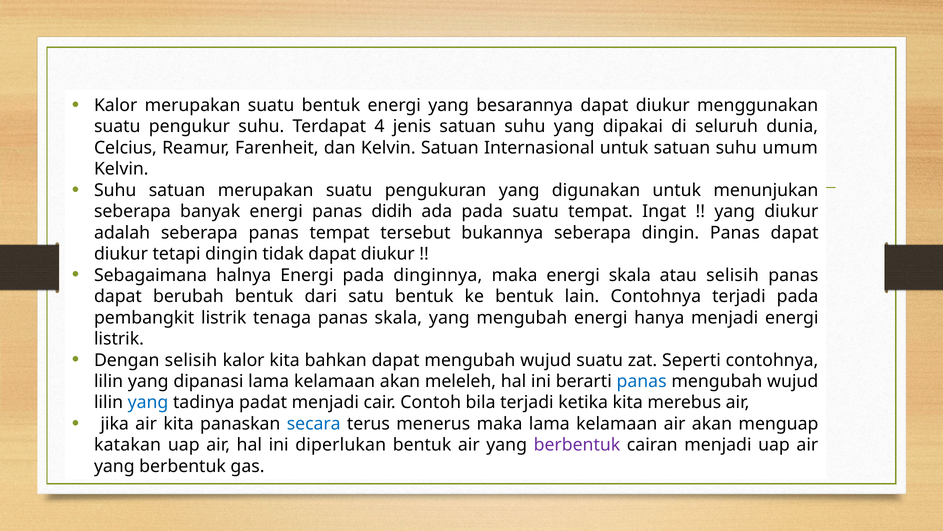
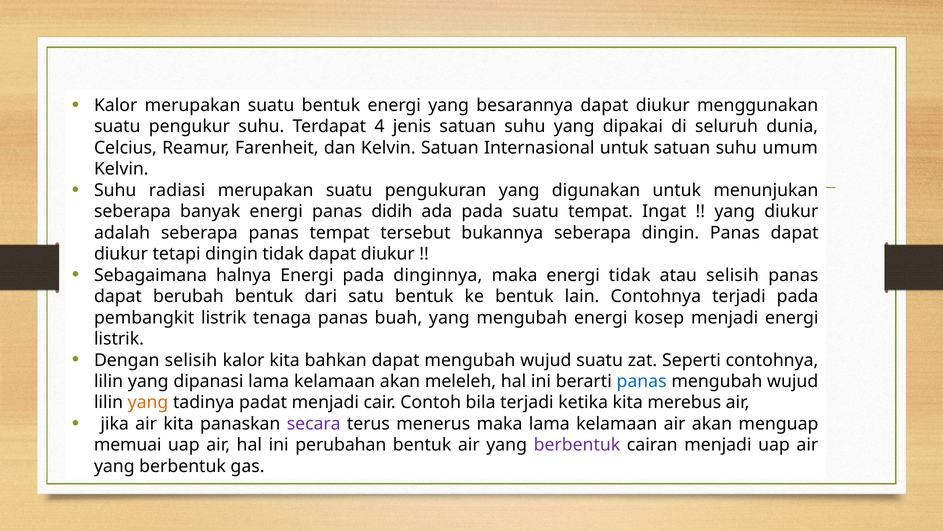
Suhu satuan: satuan -> radiasi (177, 190)
energi skala: skala -> tidak (630, 275)
panas skala: skala -> buah (398, 317)
hanya: hanya -> kosep (659, 317)
yang colour: blue -> orange (148, 402)
secara colour: blue -> purple (314, 423)
katakan: katakan -> memuai (128, 445)
diperlukan: diperlukan -> perubahan (341, 445)
